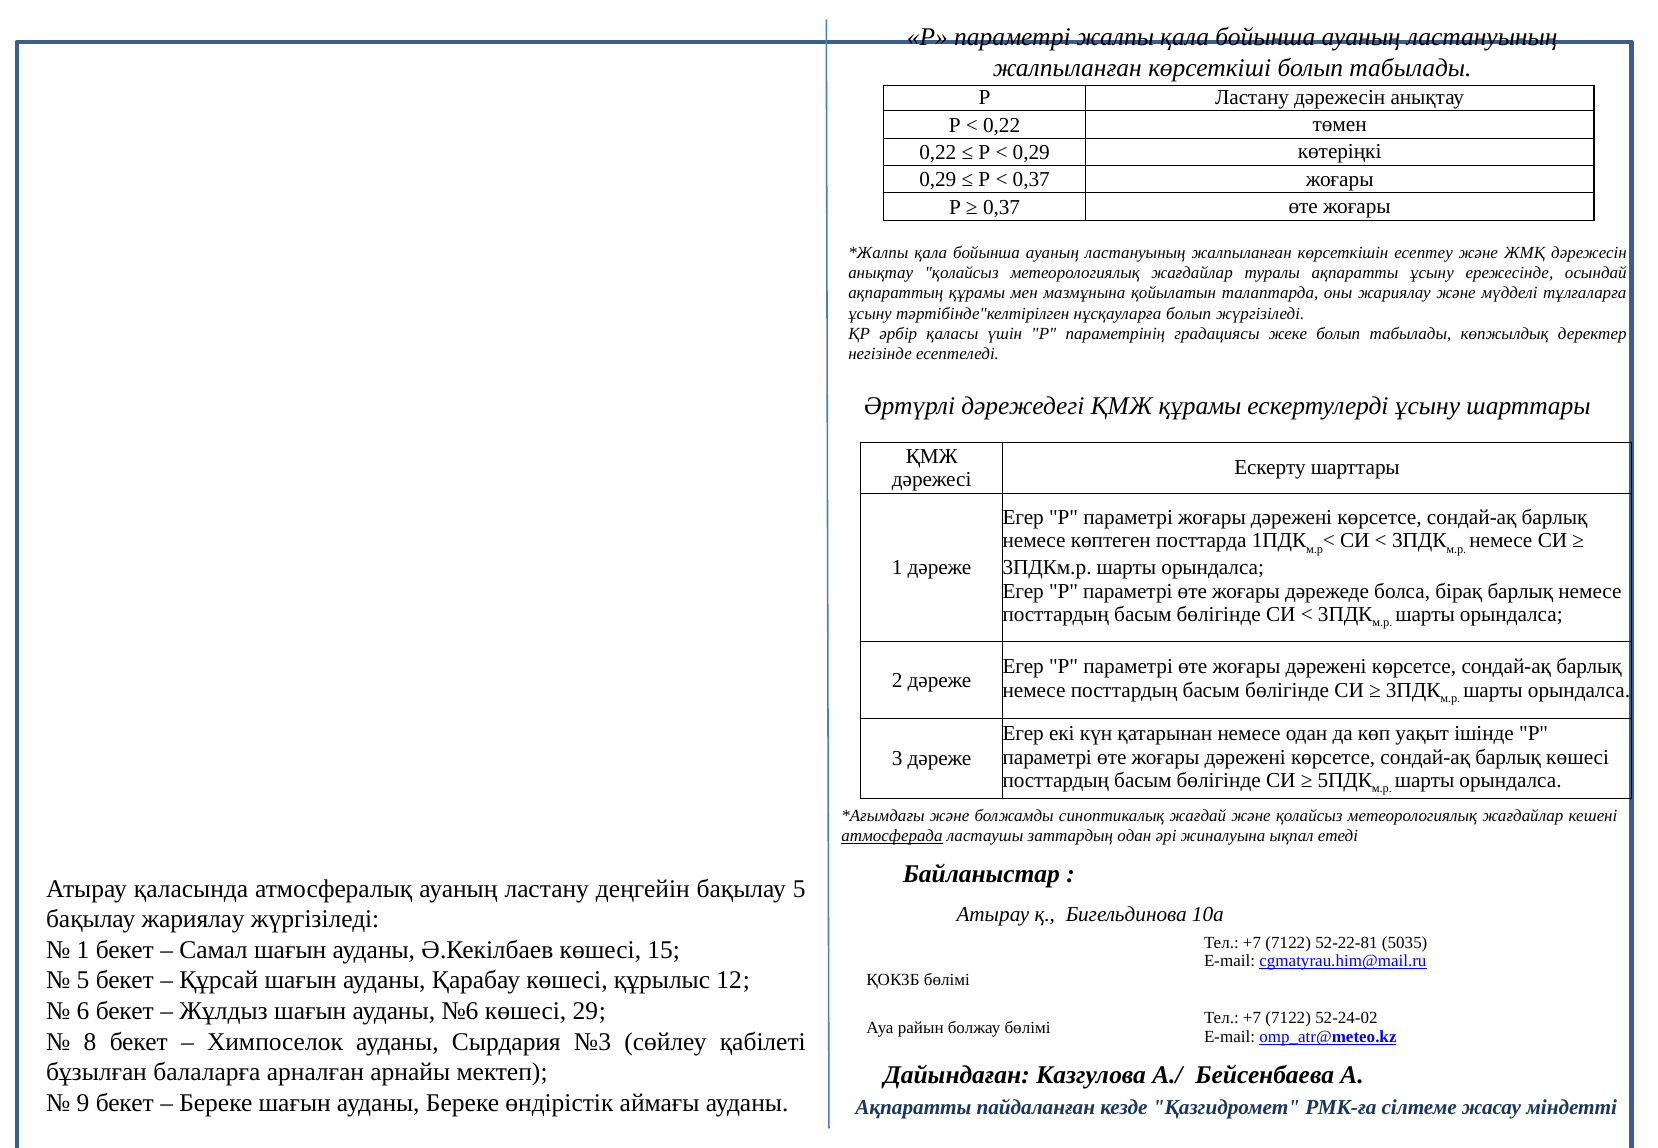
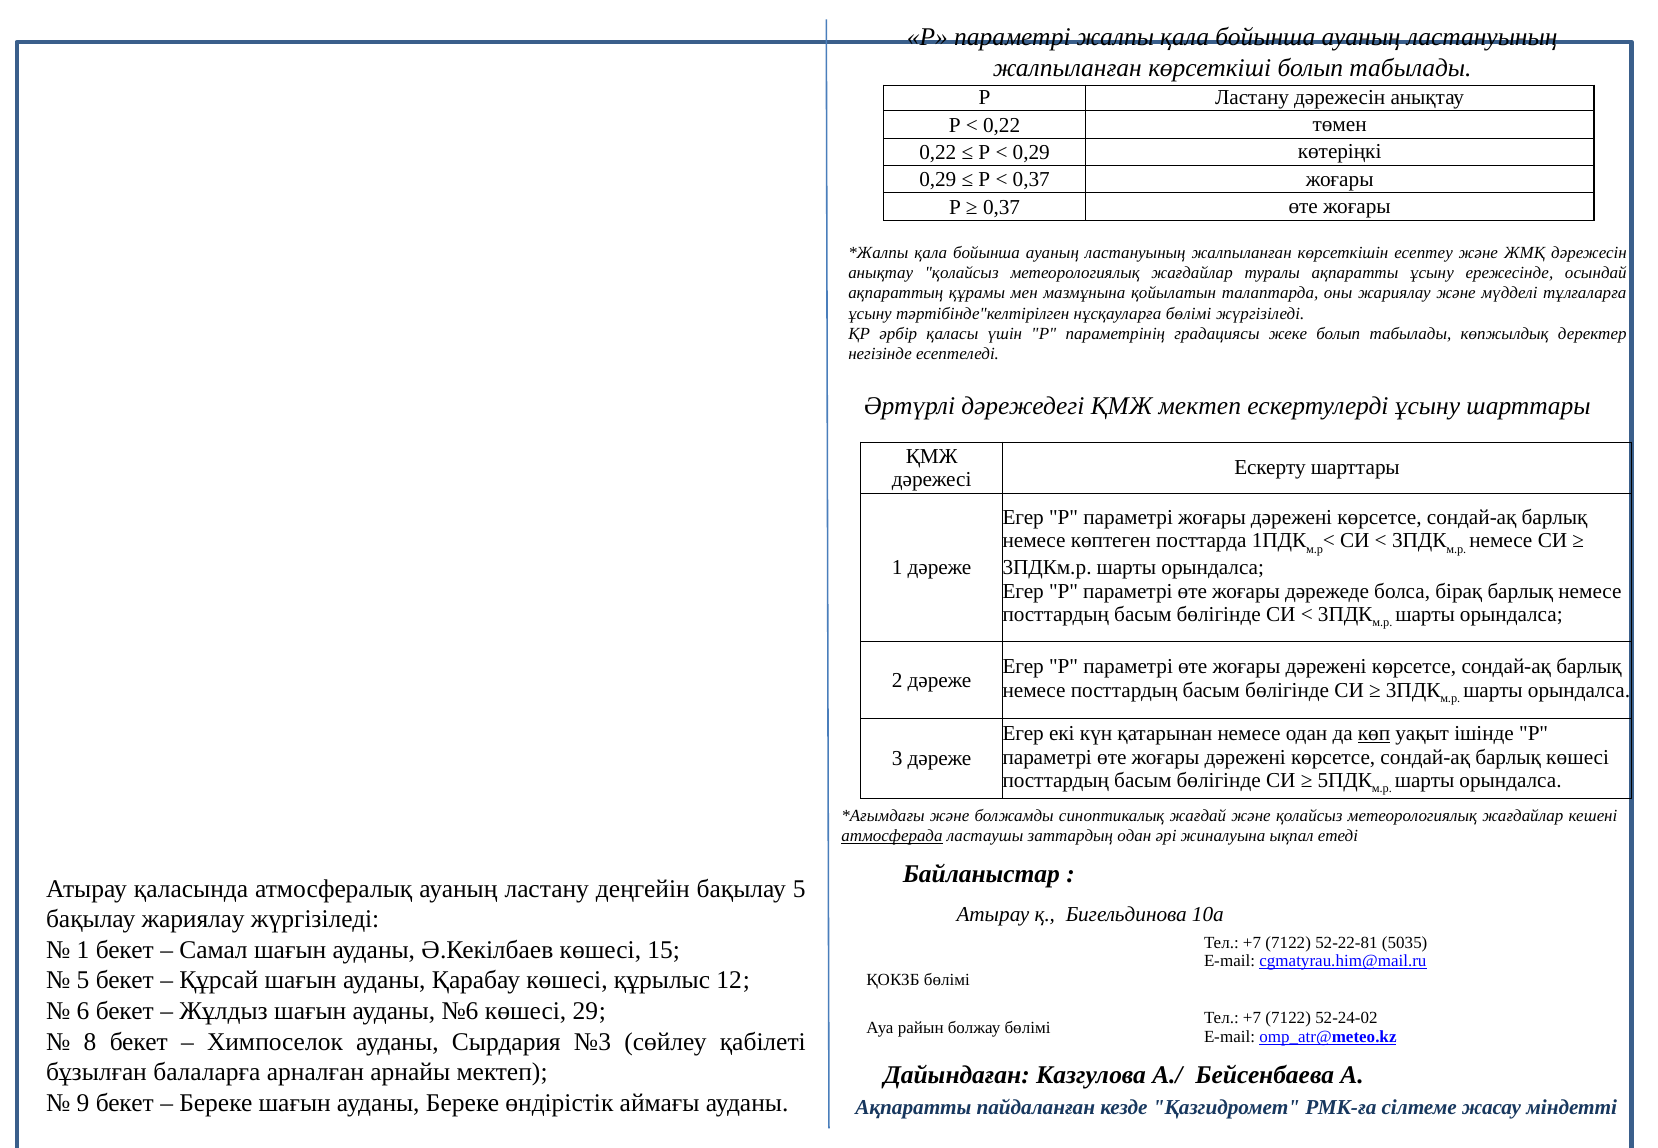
нұсқауларға болып: болып -> бөлімі (1189, 313)
ҚМЖ құрамы: құрамы -> мектеп (1200, 406)
көп underline: none -> present (1374, 733)
